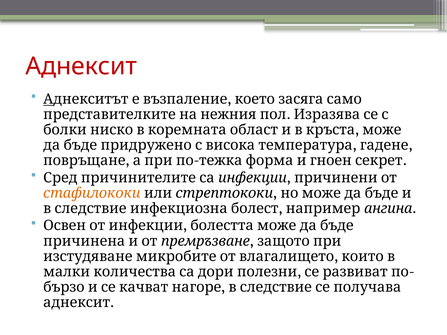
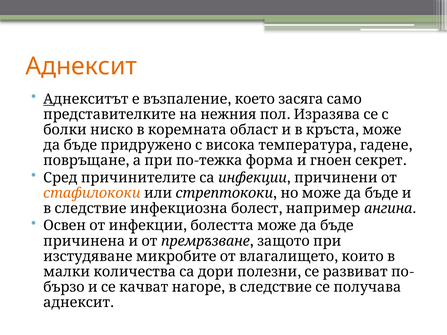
Аднексит colour: red -> orange (81, 66)
